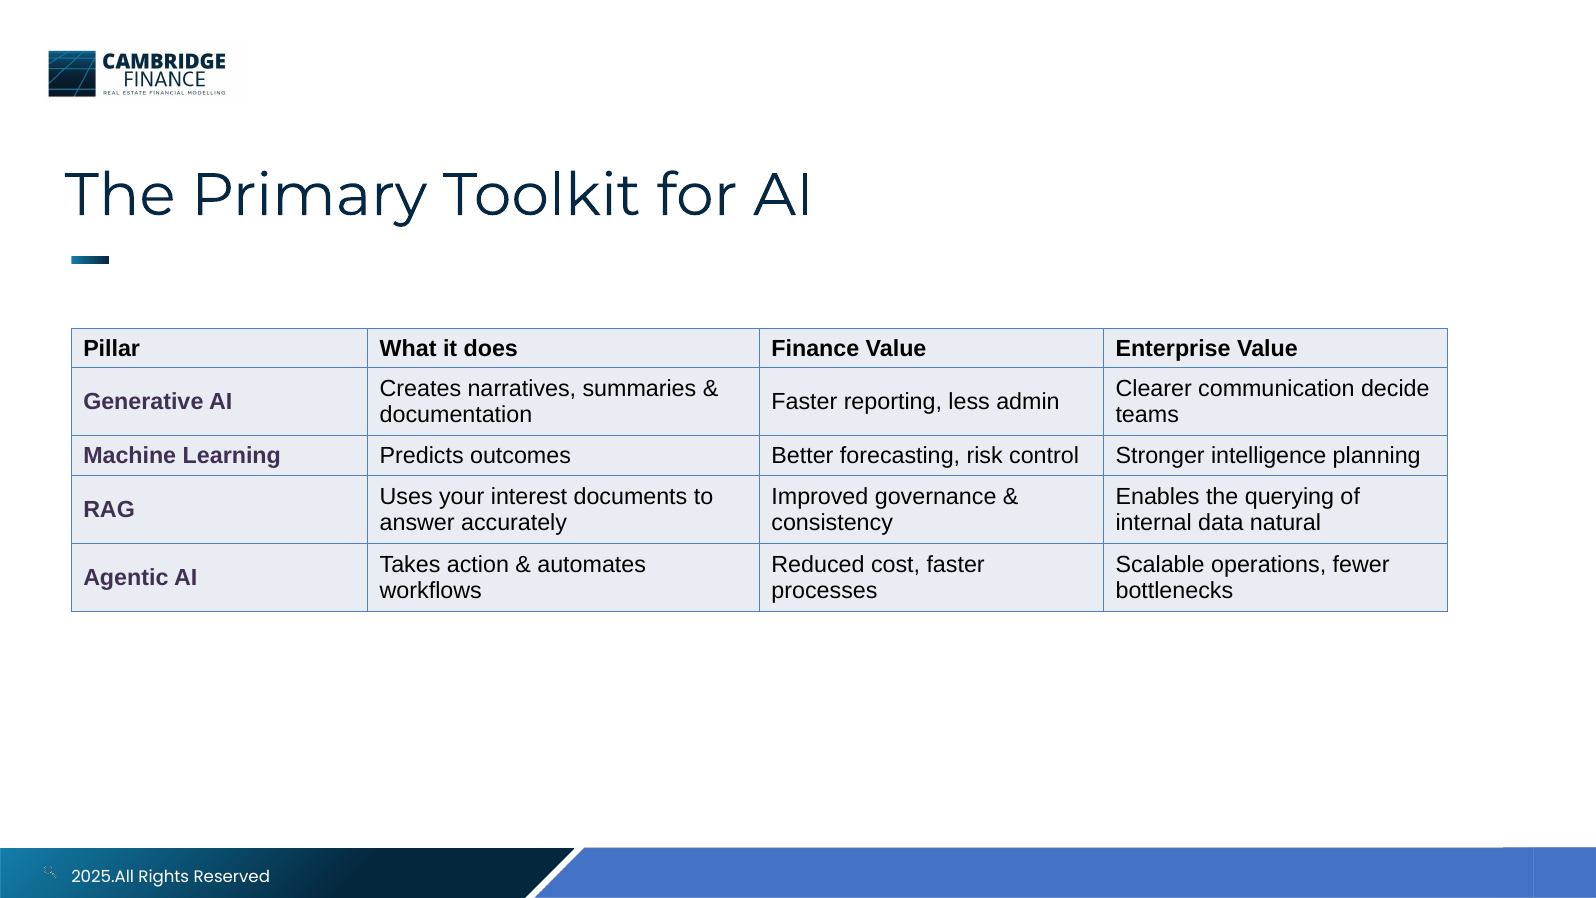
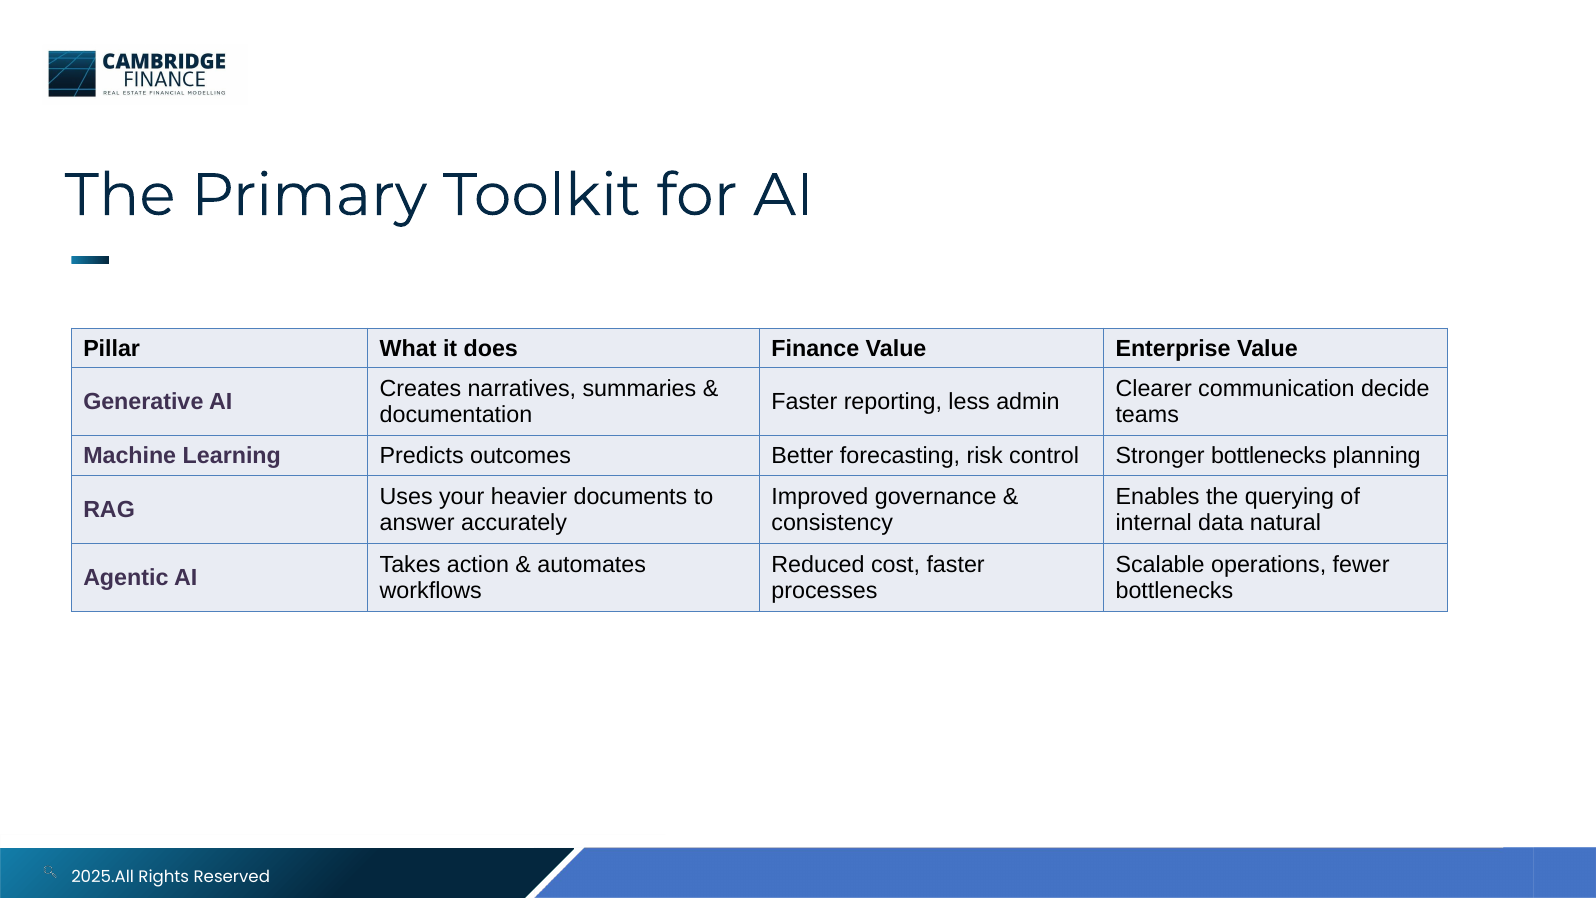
Stronger intelligence: intelligence -> bottlenecks (1269, 456)
interest: interest -> heavier (529, 497)
